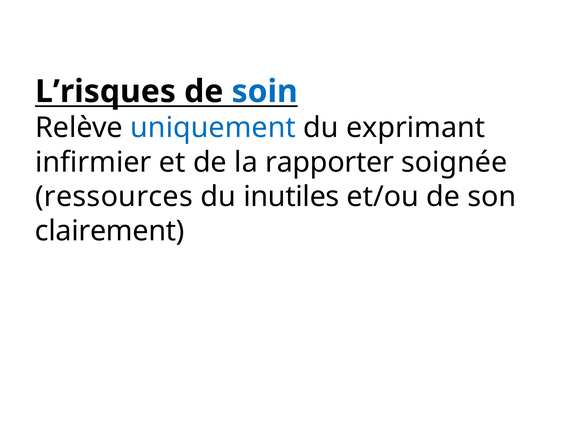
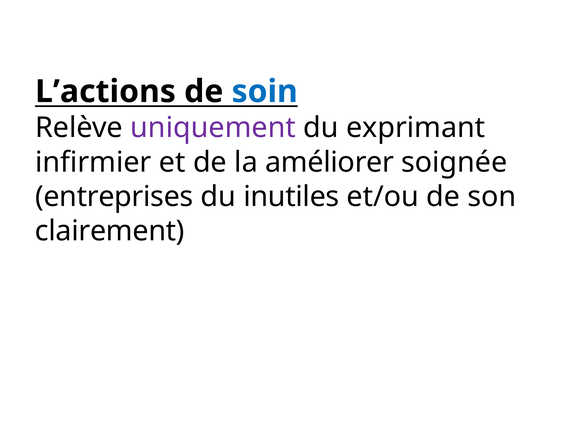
L’risques: L’risques -> L’actions (105, 91)
uniquement colour: blue -> purple (213, 128)
rapporter: rapporter -> améliorer (330, 162)
ressources: ressources -> entreprises (114, 196)
